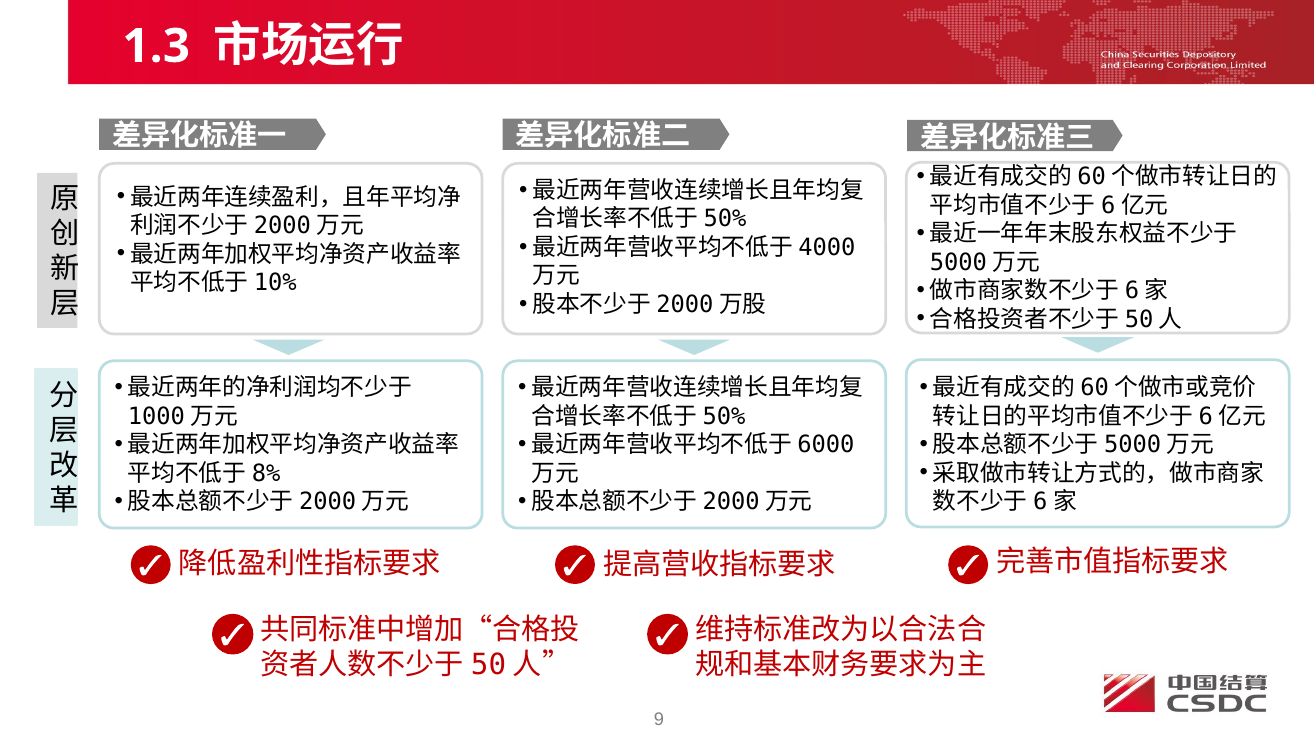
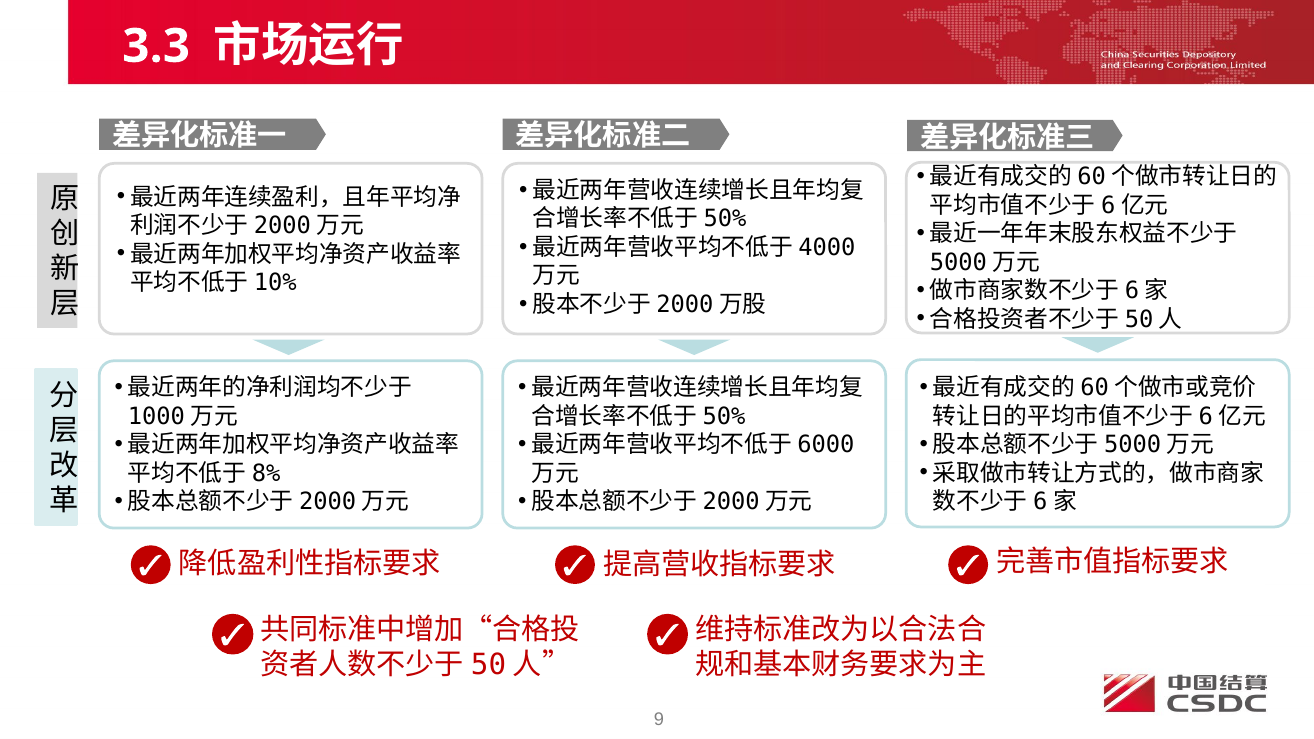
1.3: 1.3 -> 3.3 (156, 46)
